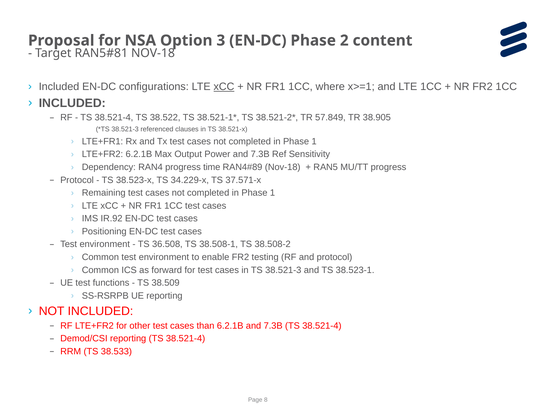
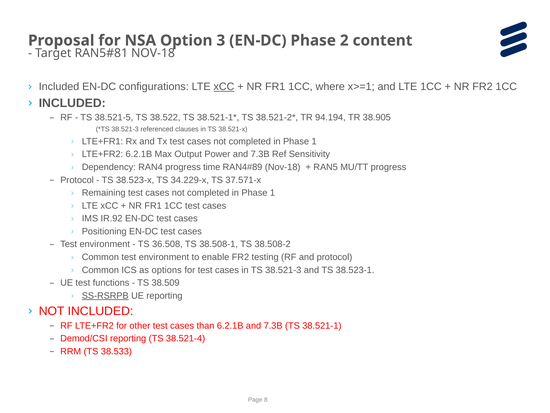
38.521-4: 38.521-4 -> 38.521-5 (114, 117)
57.849: 57.849 -> 94.194 (330, 117)
forward: forward -> options (167, 270)
SS-RSRPB underline: none -> present (105, 295)
7.3B TS 38.521-4: 38.521-4 -> 38.521-1 (322, 325)
